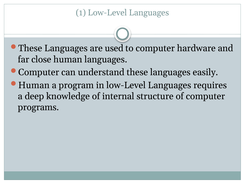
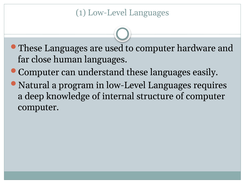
Human: Human -> Natural (34, 85)
programs: programs -> computer (38, 107)
